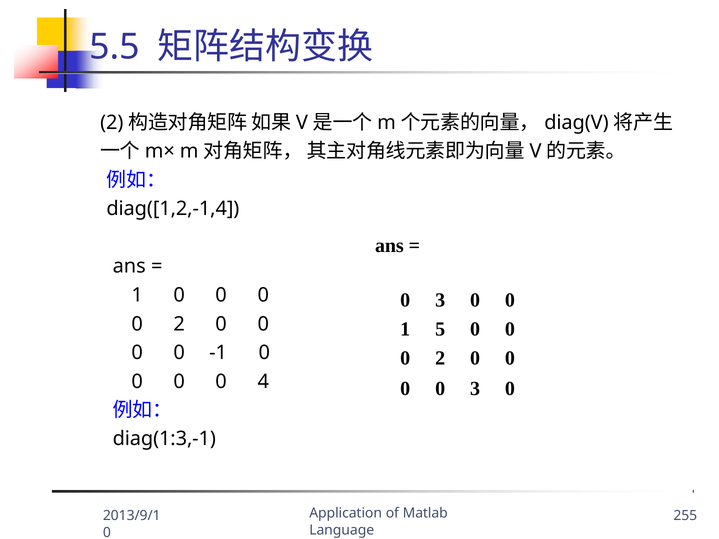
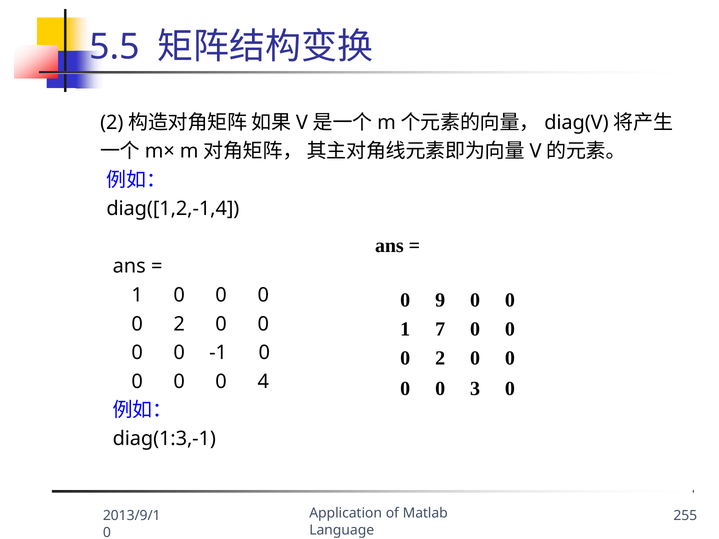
3: 3 -> 9 (440, 300)
5: 5 -> 7 (440, 329)
